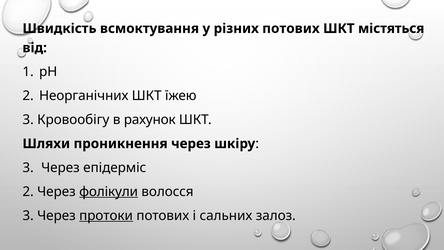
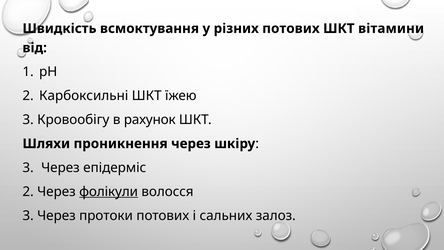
містяться: містяться -> вітамини (391, 28)
Неорганічних: Неорганічних -> Карбоксильні (84, 96)
протоки underline: present -> none (106, 215)
